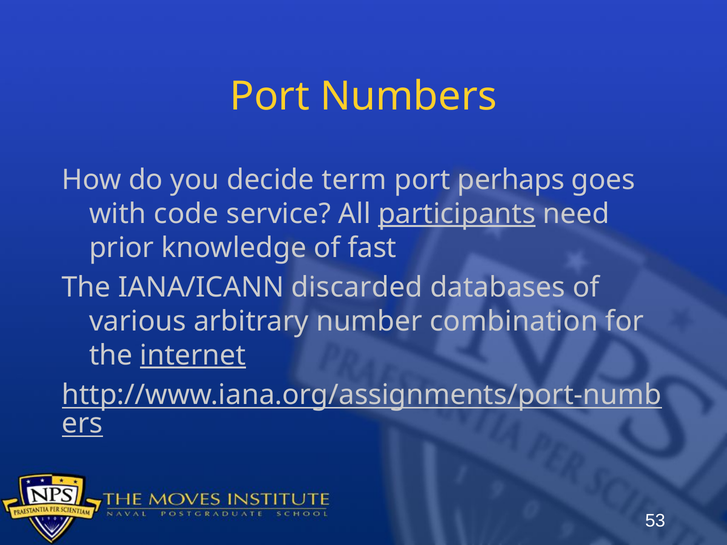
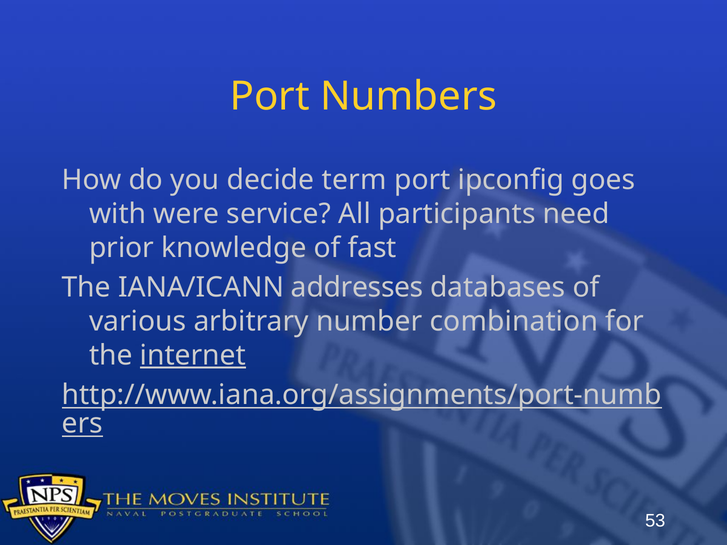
perhaps: perhaps -> ipconfig (511, 180)
code: code -> were (186, 214)
participants underline: present -> none (457, 214)
discarded: discarded -> addresses (357, 288)
